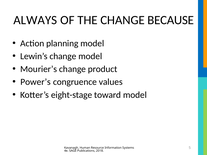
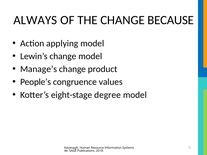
planning: planning -> applying (62, 43)
Mourier’s: Mourier’s -> Manage’s (39, 69)
Power’s: Power’s -> People’s (36, 82)
toward: toward -> degree (108, 95)
